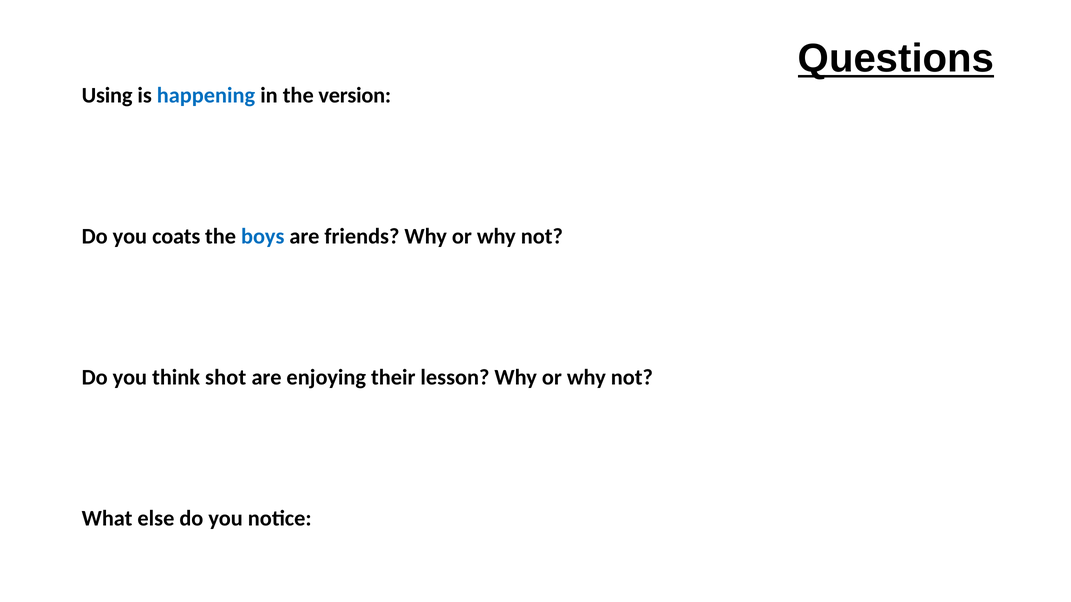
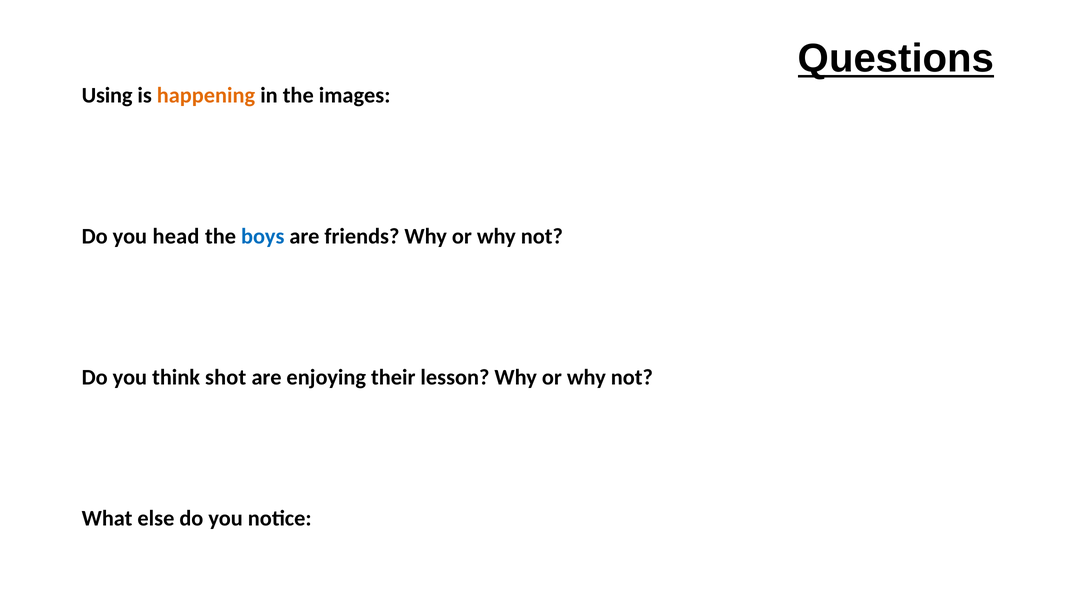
happening colour: blue -> orange (206, 96)
version: version -> images (355, 96)
coats: coats -> head (176, 237)
